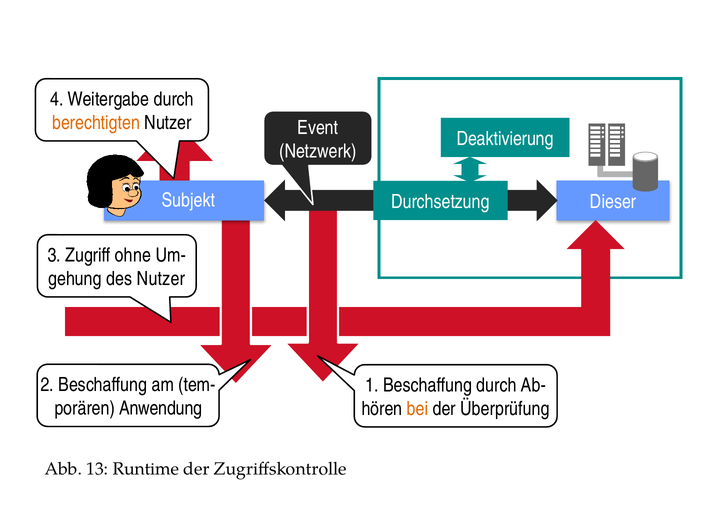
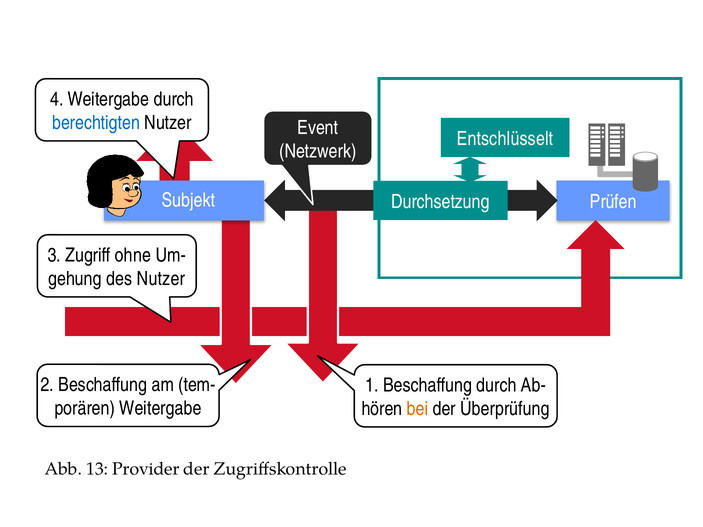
berechtigten colour: orange -> blue (96, 123)
Deaktivierung: Deaktivierung -> Entschlüsselt (505, 139)
Dieser: Dieser -> Prüfen (613, 202)
Anwendung: Anwendung -> Weitergabe (160, 409)
Runtime: Runtime -> Provider (146, 469)
